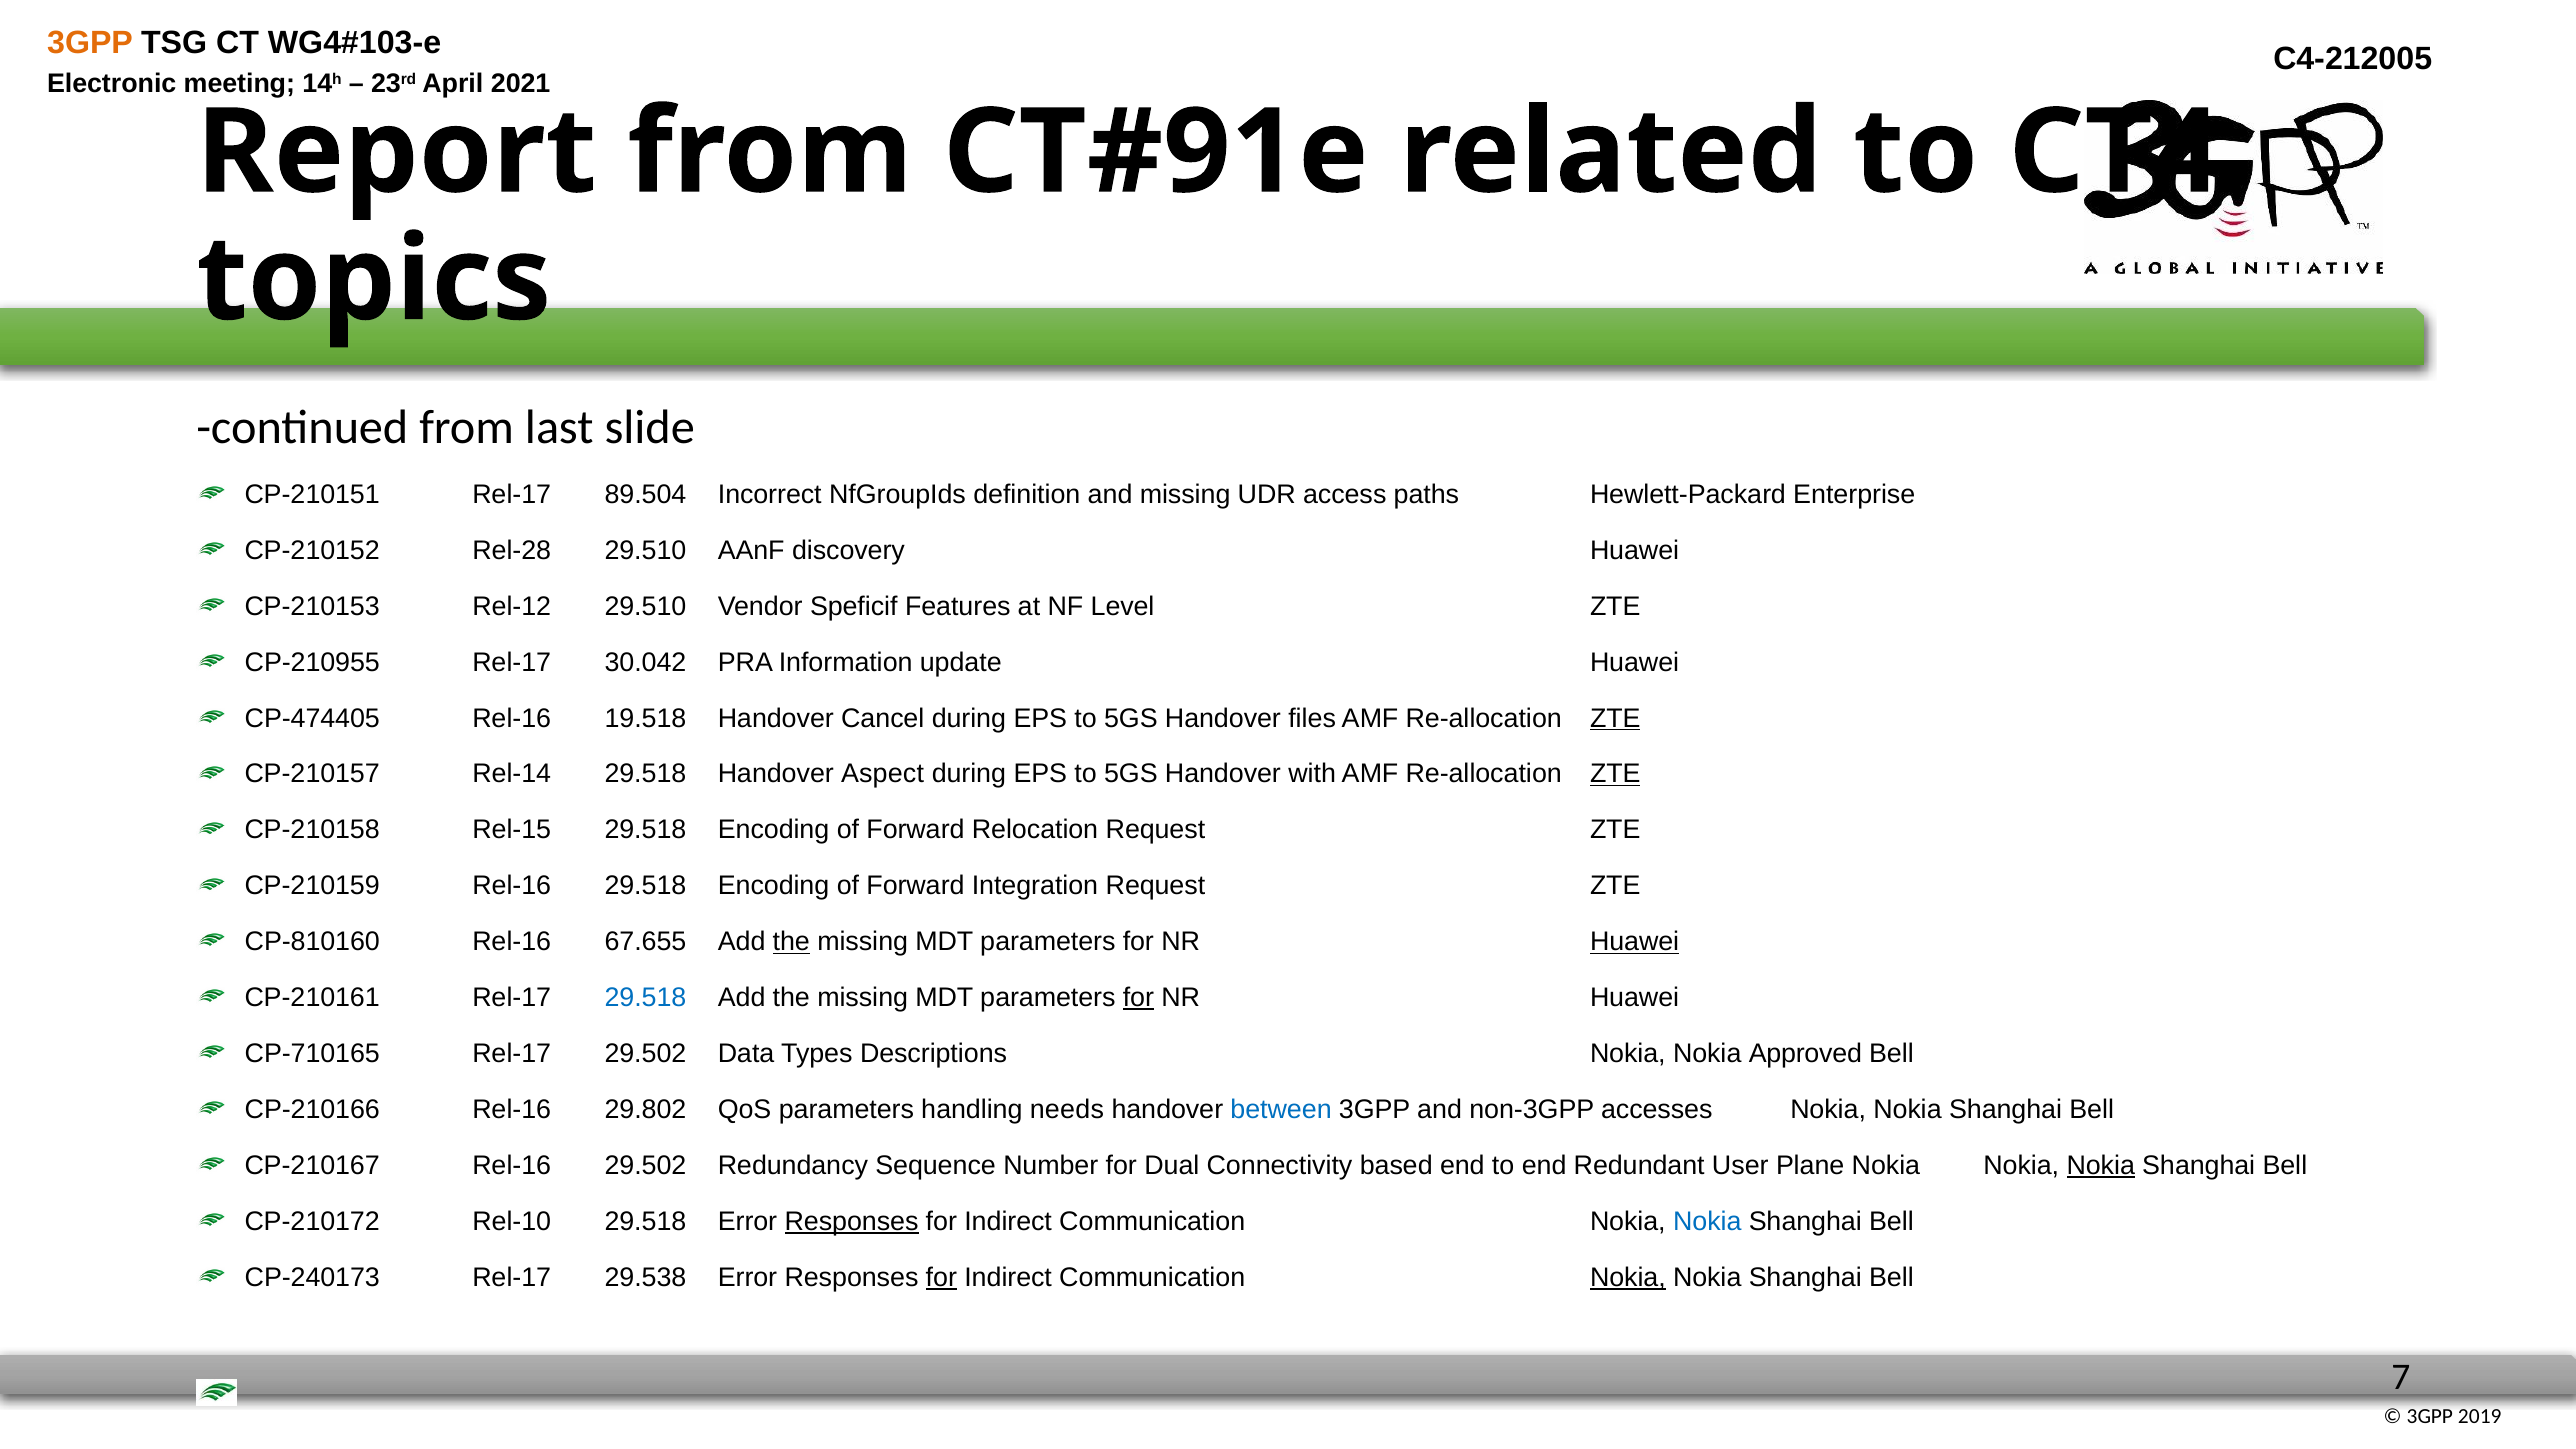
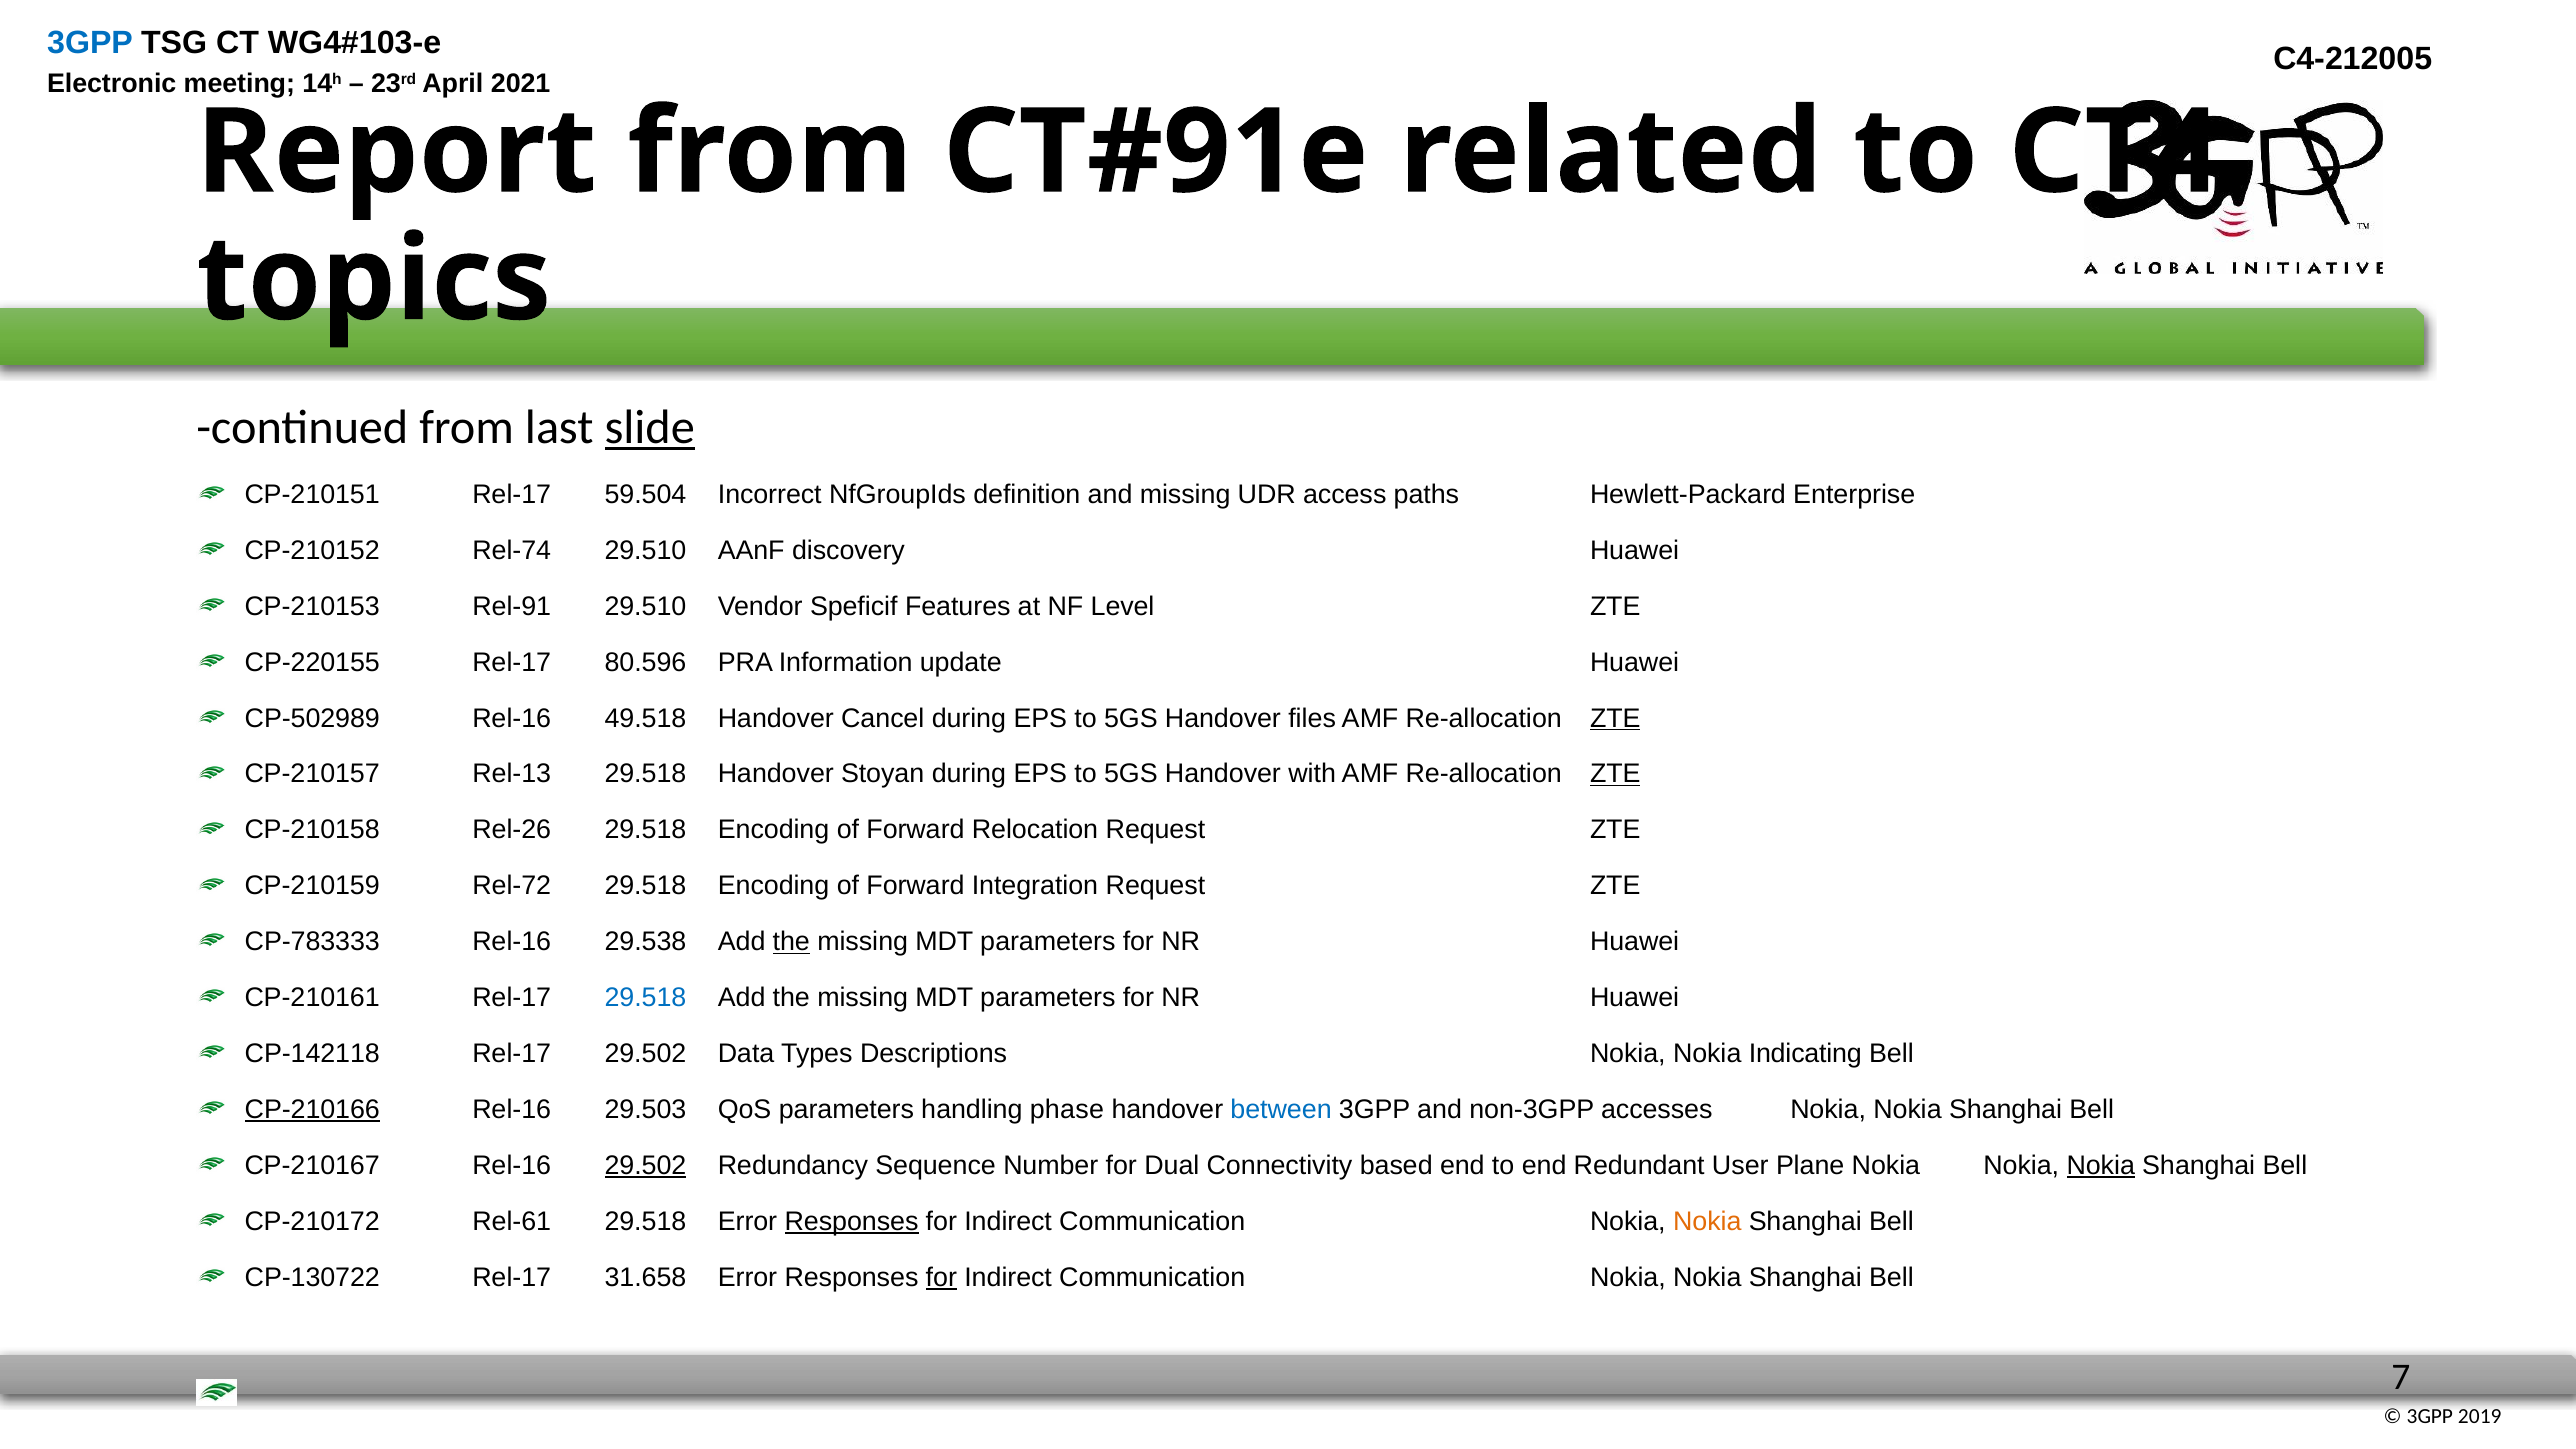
3GPP colour: orange -> blue (90, 43)
slide underline: none -> present (650, 428)
89.504: 89.504 -> 59.504 (645, 495)
Rel-28: Rel-28 -> Rel-74 (512, 550)
Rel-12: Rel-12 -> Rel-91 (512, 606)
CP-210955: CP-210955 -> CP-220155 (312, 662)
30.042: 30.042 -> 80.596 (645, 662)
CP-474405: CP-474405 -> CP-502989 (312, 718)
19.518: 19.518 -> 49.518 (645, 718)
Rel-14: Rel-14 -> Rel-13 (512, 774)
Aspect: Aspect -> Stoyan (883, 774)
Rel-15: Rel-15 -> Rel-26 (512, 830)
CP-210159 Rel-16: Rel-16 -> Rel-72 (512, 886)
CP-810160: CP-810160 -> CP-783333 (312, 942)
67.655: 67.655 -> 29.538 (645, 942)
Huawei underline: present -> none (1635, 942)
for underline: present -> none (1138, 998)
CP-710165: CP-710165 -> CP-142118 (312, 1054)
Approved: Approved -> Indicating (1805, 1054)
CP-210166 underline: none -> present (312, 1109)
29.802: 29.802 -> 29.503 (645, 1109)
needs: needs -> phase (1067, 1109)
29.502 underline: none -> present (645, 1165)
Rel-10: Rel-10 -> Rel-61 (512, 1221)
Nokia colour: blue -> orange (1707, 1221)
CP-240173: CP-240173 -> CP-130722 (312, 1277)
29.538: 29.538 -> 31.658 (645, 1277)
Nokia underline: present -> none (1628, 1277)
